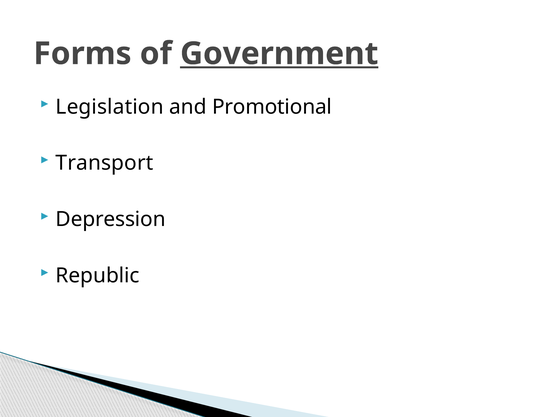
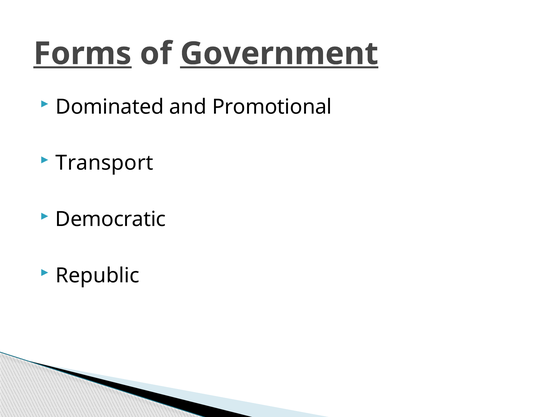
Forms underline: none -> present (82, 54)
Legislation: Legislation -> Dominated (110, 107)
Depression: Depression -> Democratic (111, 220)
